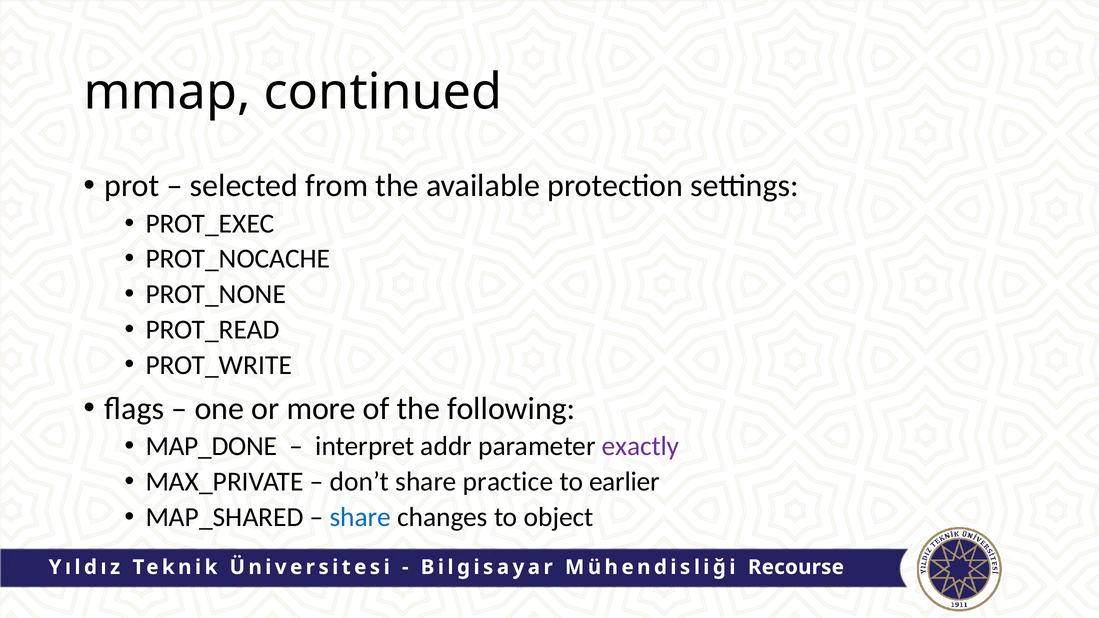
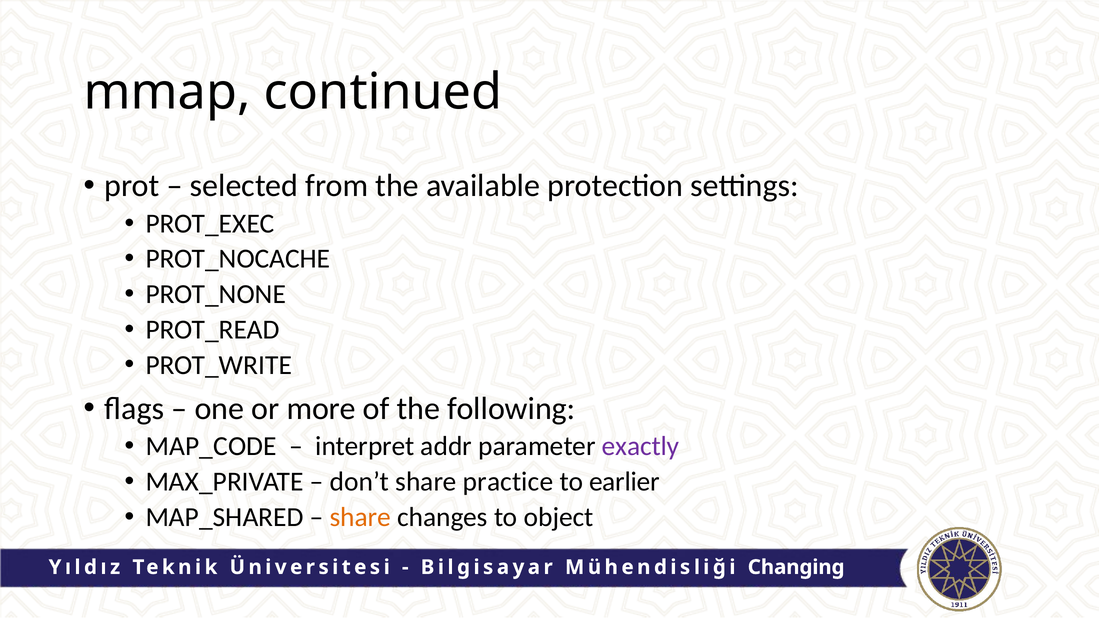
MAP_DONE: MAP_DONE -> MAP_CODE (211, 447)
share colour: blue -> orange (360, 517)
Recourse: Recourse -> Changing (796, 567)
